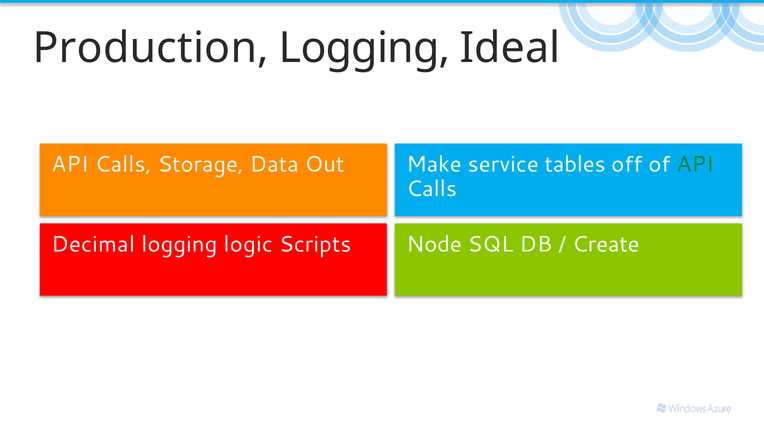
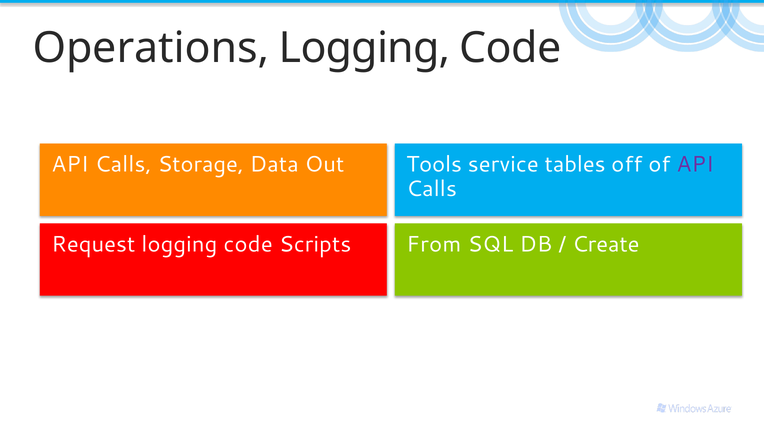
Production: Production -> Operations (151, 48)
Ideal: Ideal -> Code (510, 48)
Make: Make -> Tools (434, 165)
API colour: green -> purple (695, 165)
Decimal: Decimal -> Request (93, 244)
logic: logic -> code (248, 244)
Node: Node -> From (434, 244)
